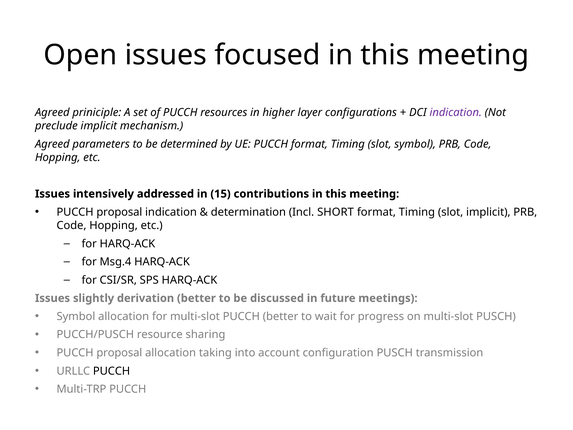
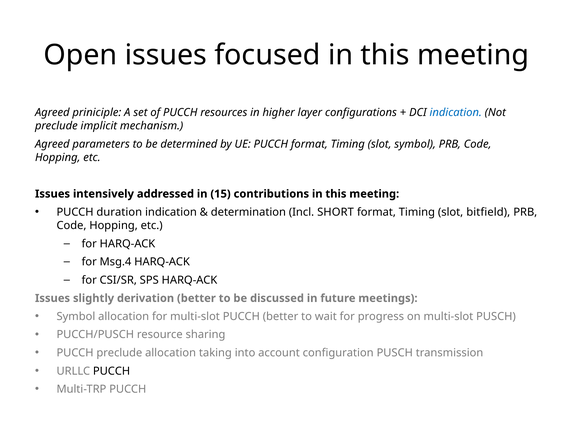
indication colour: purple -> blue (456, 112)
proposal: proposal -> duration (119, 212)
slot implicit: implicit -> bitfield (488, 212)
proposal: proposal -> preclude (119, 353)
